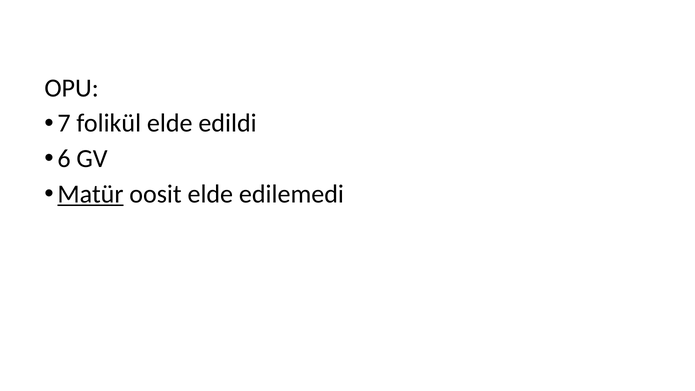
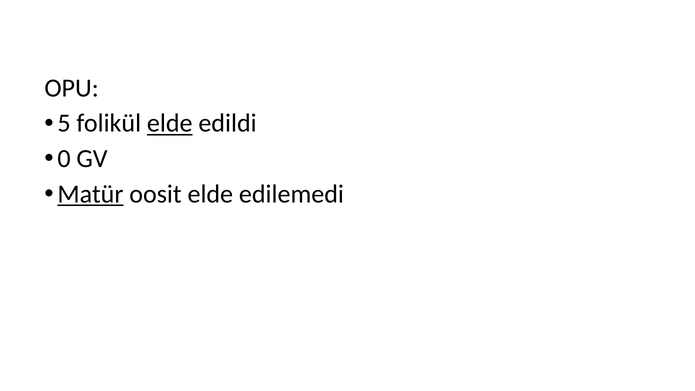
7: 7 -> 5 (64, 123)
elde underline: none -> present (170, 123)
6: 6 -> 0 (64, 159)
